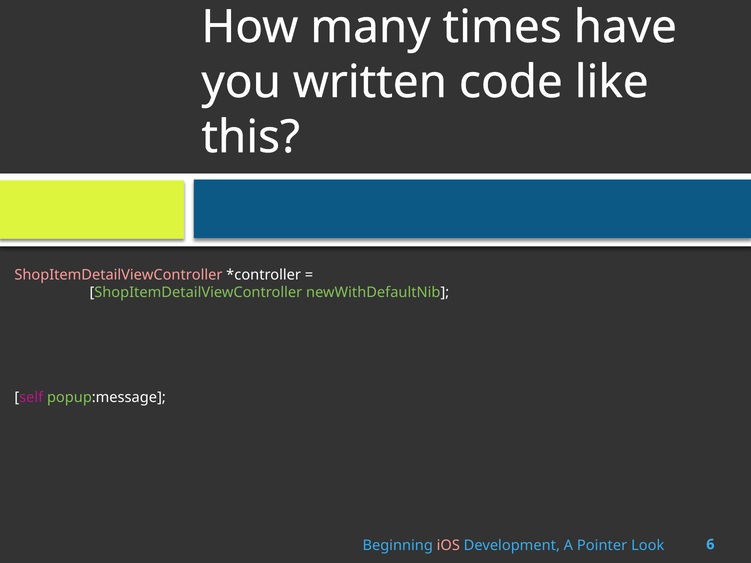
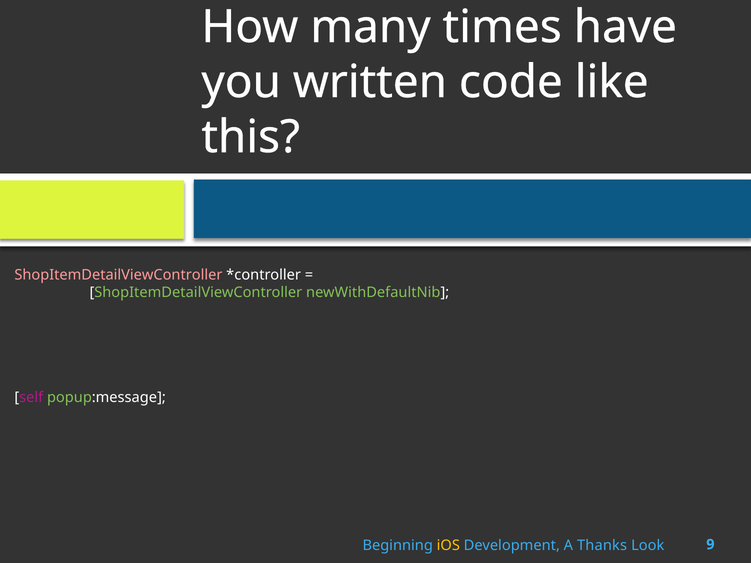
iOS colour: pink -> yellow (448, 546)
Pointer: Pointer -> Thanks (602, 546)
6: 6 -> 9 (710, 545)
